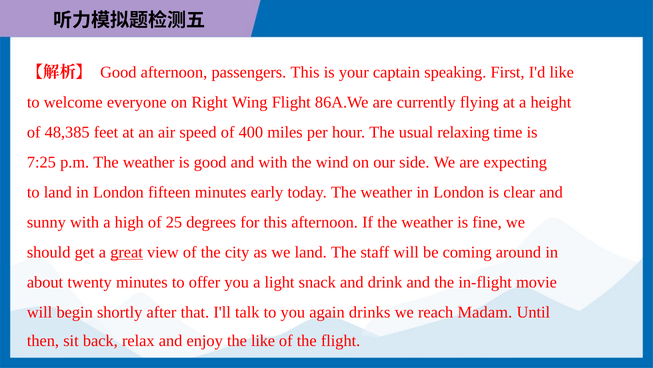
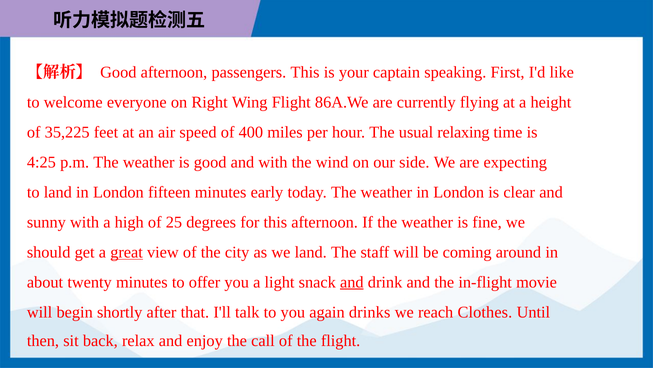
48,385: 48,385 -> 35,225 (67, 132)
7:25: 7:25 -> 4:25 (41, 162)
and underline: none -> present (352, 282)
Madam: Madam -> Clothes (485, 312)
the like: like -> call (263, 340)
